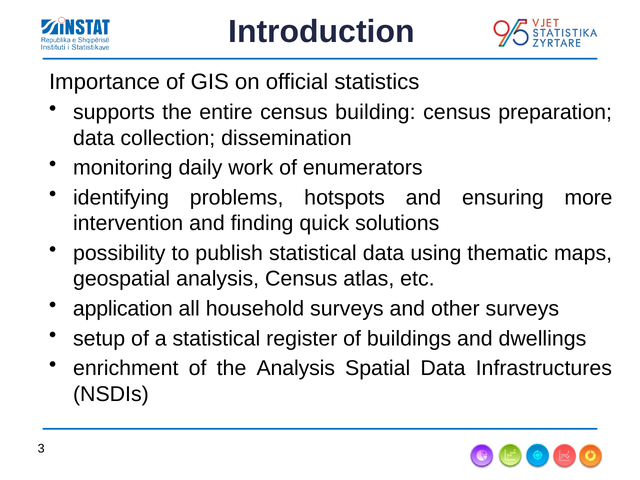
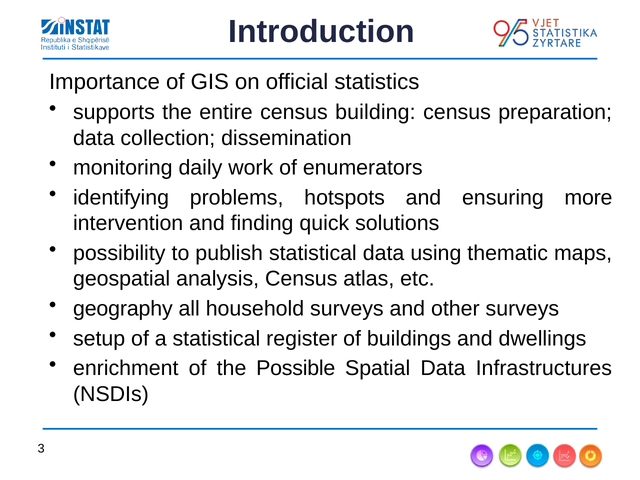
application: application -> geography (123, 309)
the Analysis: Analysis -> Possible (296, 368)
